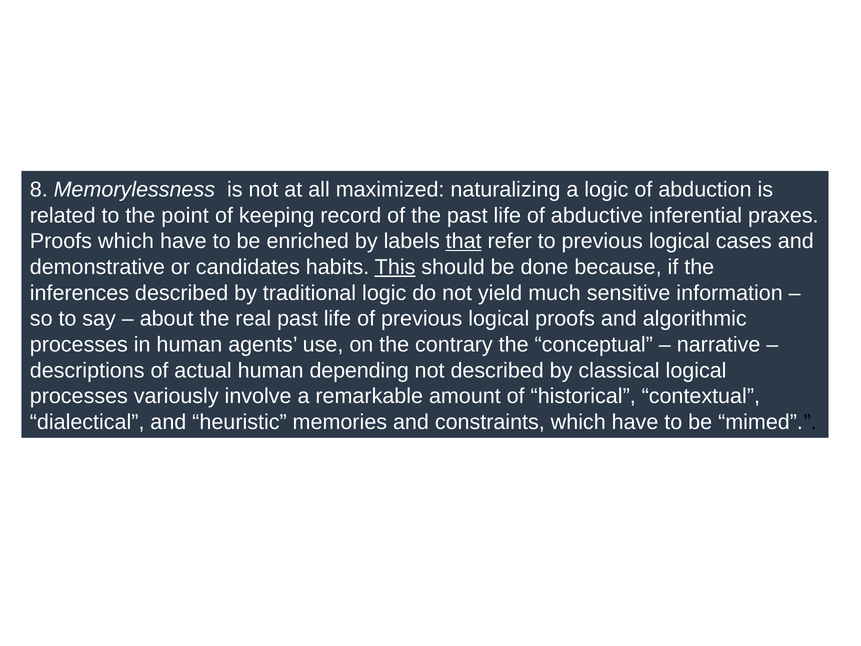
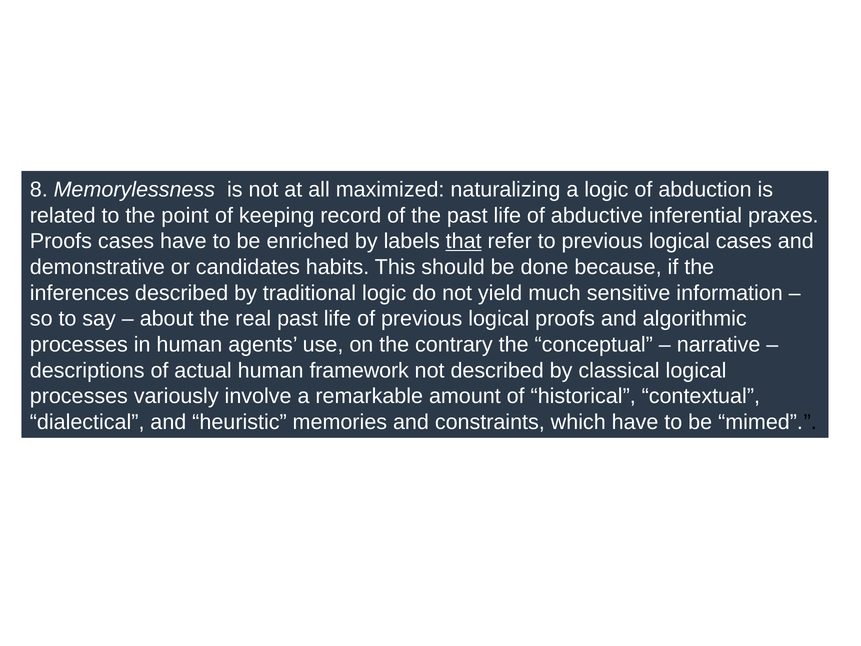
Proofs which: which -> cases (126, 241)
This underline: present -> none (395, 267)
depending: depending -> framework (359, 370)
